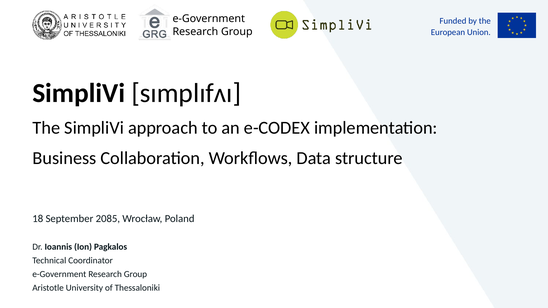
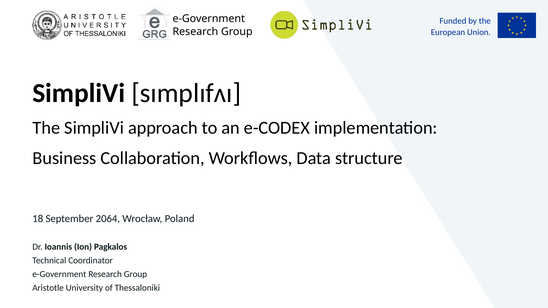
2085: 2085 -> 2064 (108, 219)
